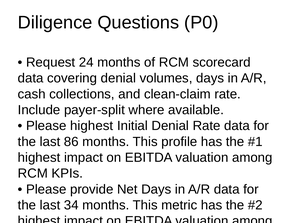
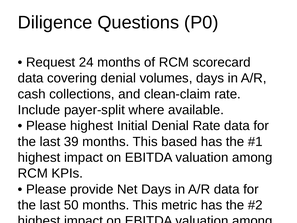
86: 86 -> 39 (71, 142)
profile: profile -> based (179, 142)
34: 34 -> 50 (71, 205)
